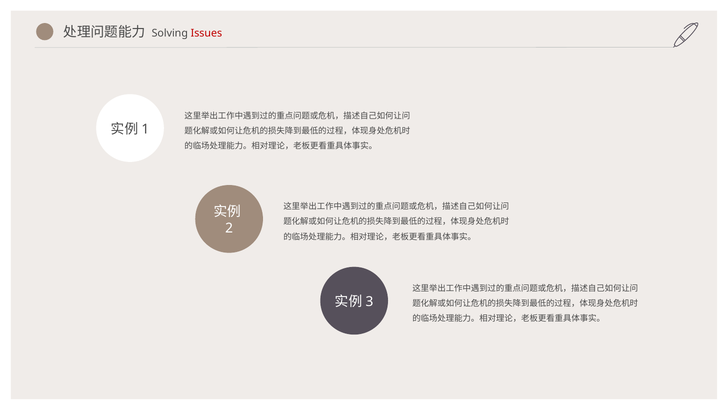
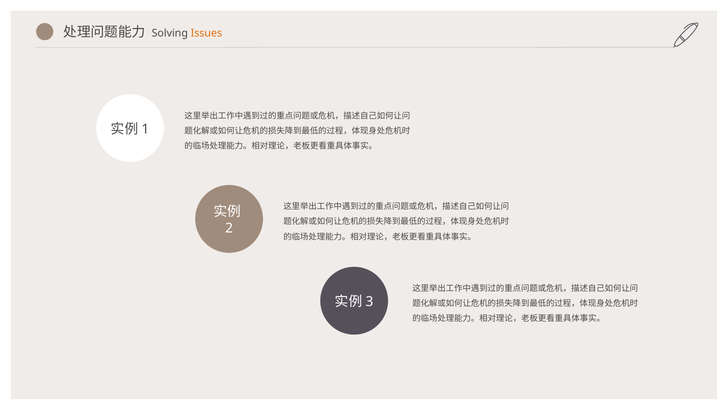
Issues colour: red -> orange (206, 33)
